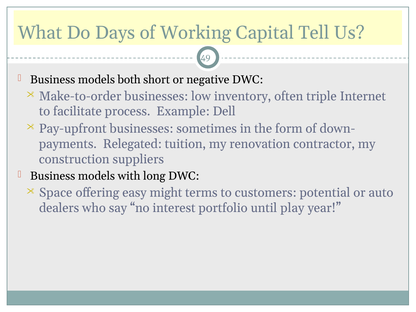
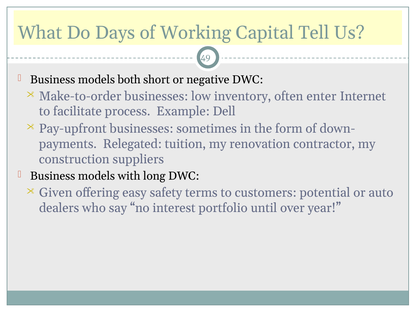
triple: triple -> enter (321, 96)
Space: Space -> Given (56, 193)
might: might -> safety (166, 193)
play: play -> over (292, 208)
